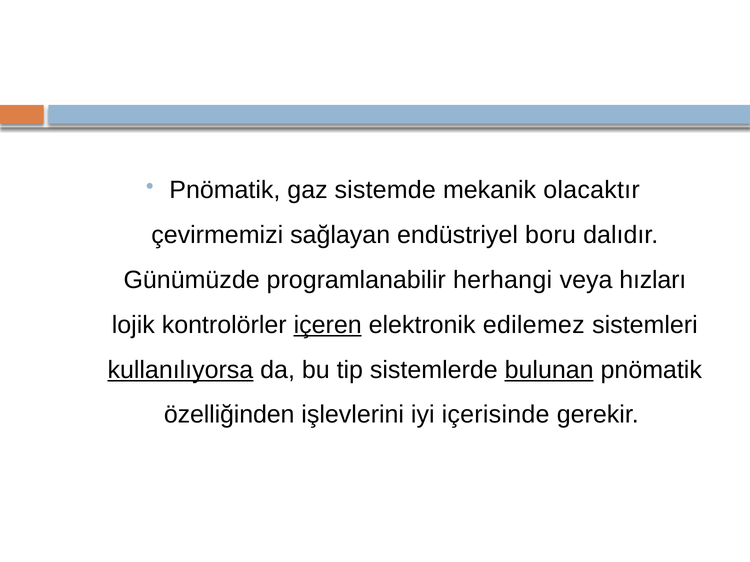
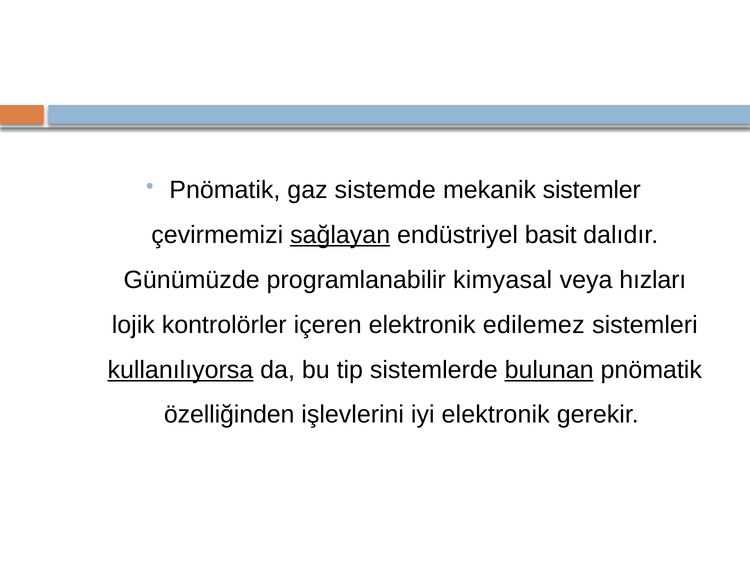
olacaktır: olacaktır -> sistemler (592, 190)
sağlayan underline: none -> present (340, 235)
boru: boru -> basit (551, 235)
herhangi: herhangi -> kimyasal (503, 280)
içeren underline: present -> none (328, 325)
iyi içerisinde: içerisinde -> elektronik (496, 415)
